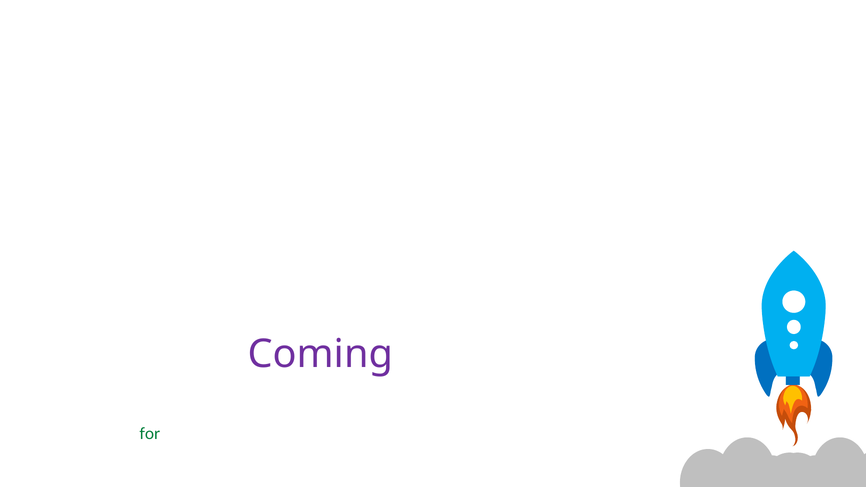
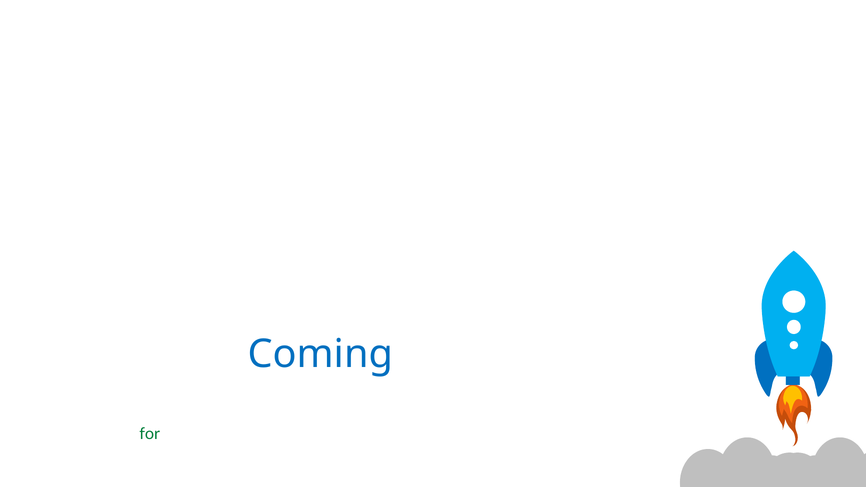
Coming colour: purple -> blue (320, 354)
